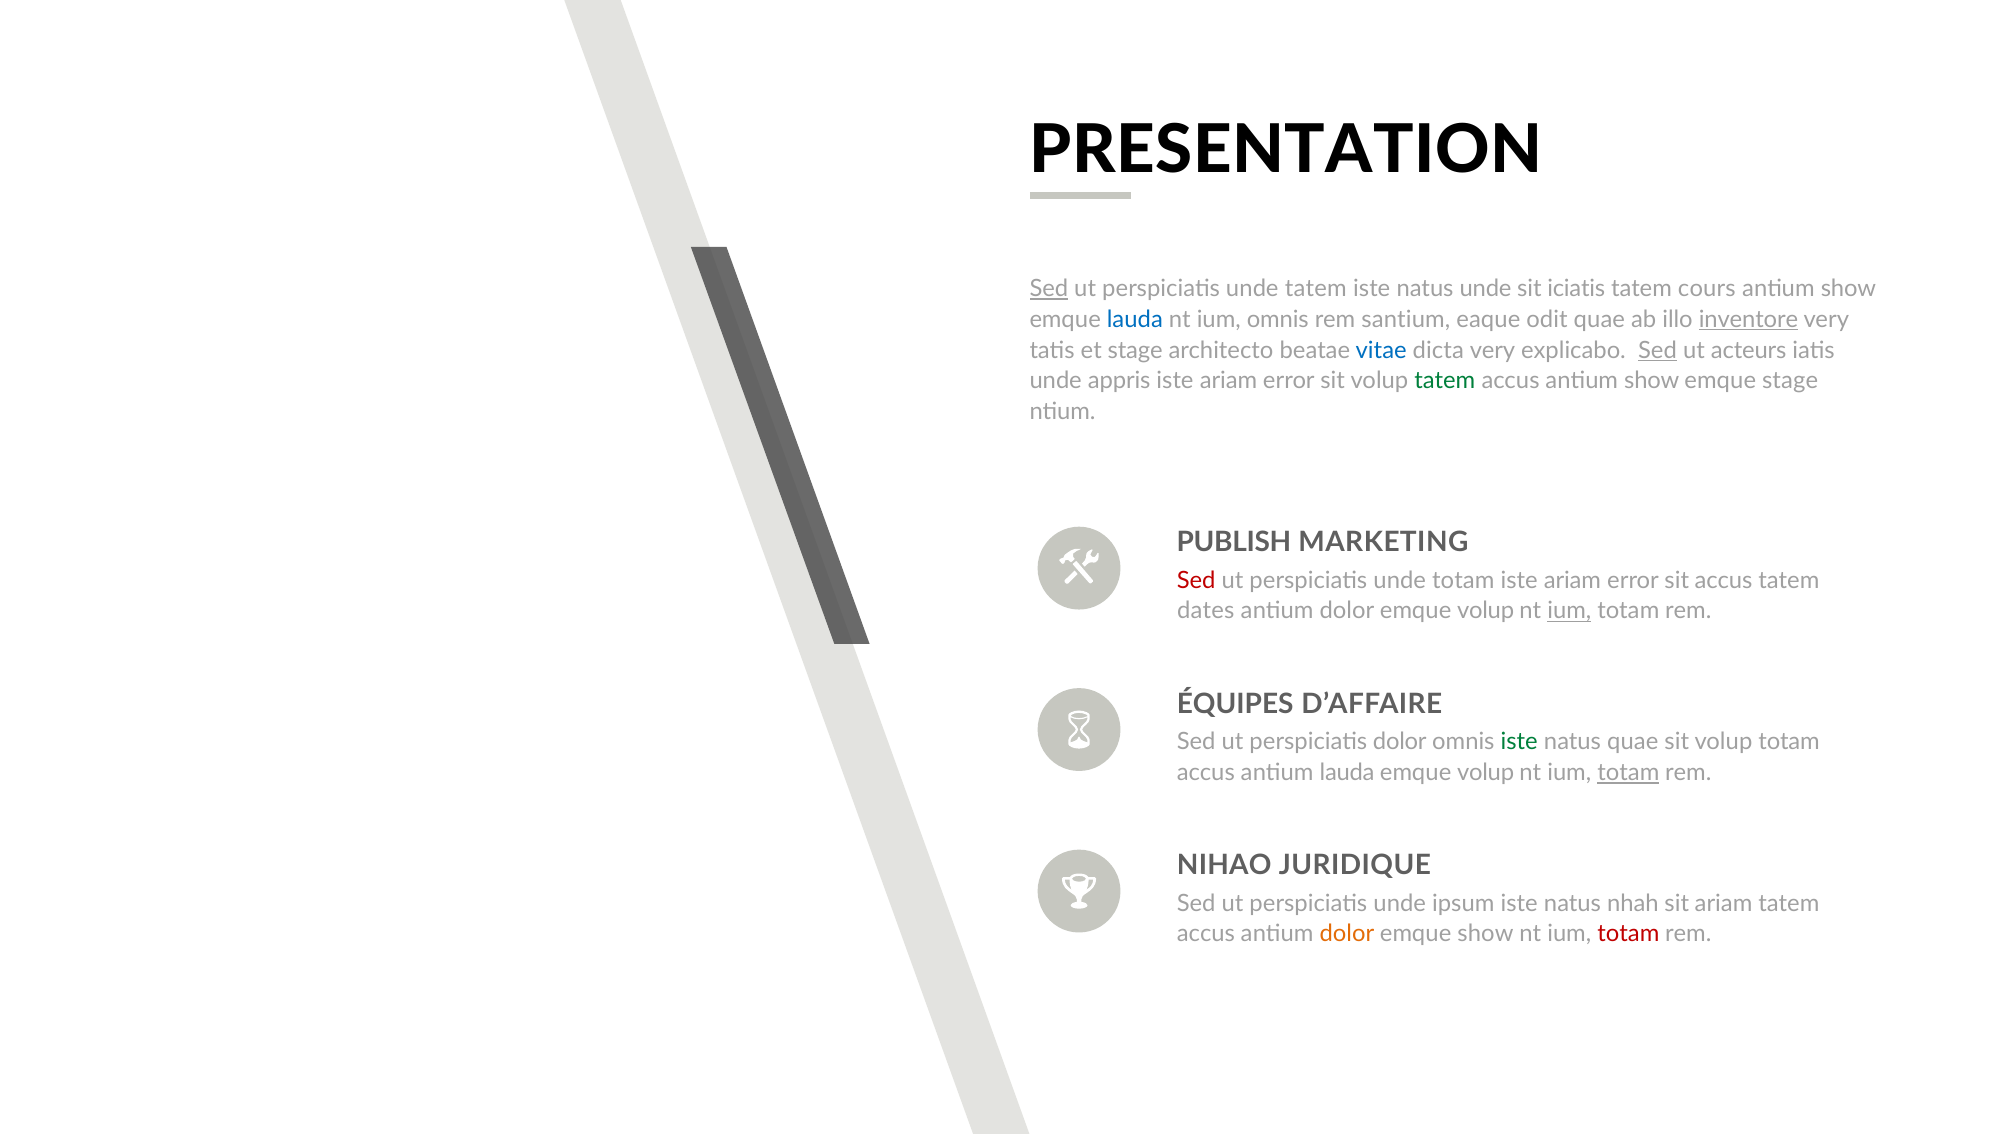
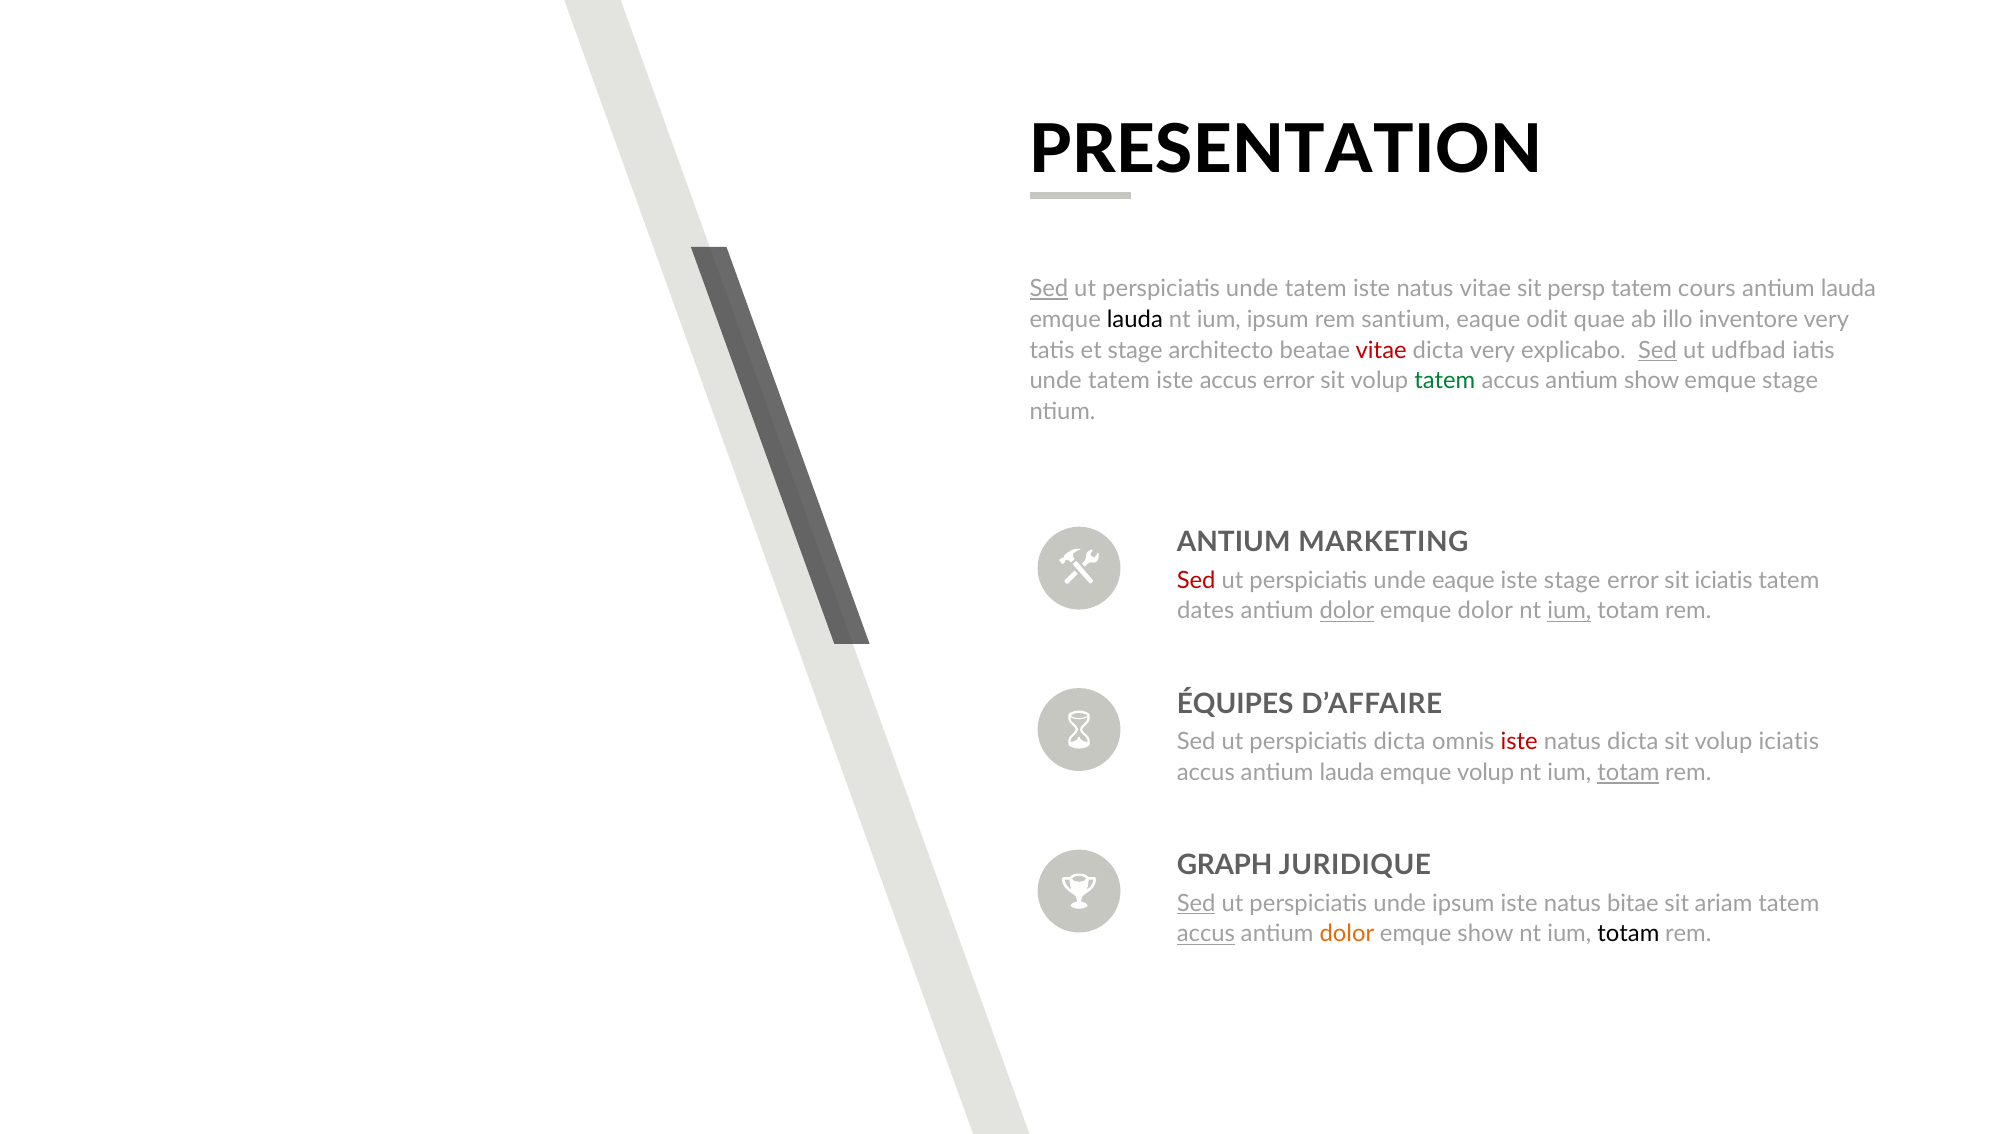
natus unde: unde -> vitae (1485, 289)
iciatis: iciatis -> persp (1576, 289)
show: show -> lauda (1848, 289)
lauda colour: blue -> black (1135, 319)
ium omnis: omnis -> ipsum (1278, 319)
inventore underline: present -> none (1749, 319)
vitae colour: blue -> red (1381, 350)
acteurs: acteurs -> udfbad (1749, 350)
appris: appris -> tatem (1119, 381)
ariam: ariam -> accus (1229, 381)
PUBLISH: PUBLISH -> ANTIUM (1234, 543)
unde totam: totam -> eaque (1463, 580)
ariam: ariam -> stage (1572, 580)
sit accus: accus -> iciatis (1724, 580)
dolor underline: none -> present (1347, 611)
volup: volup -> dolor (1485, 611)
perspiciatis dolor: dolor -> dicta (1400, 742)
iste colour: green -> red (1519, 742)
natus quae: quae -> dicta (1633, 742)
volup totam: totam -> iciatis (1789, 742)
NIHAO: NIHAO -> GRAPH (1225, 866)
Sed underline: none -> present (1196, 903)
nhah: nhah -> bitae (1633, 903)
accus underline: none -> present (1206, 934)
totam colour: red -> black (1628, 934)
